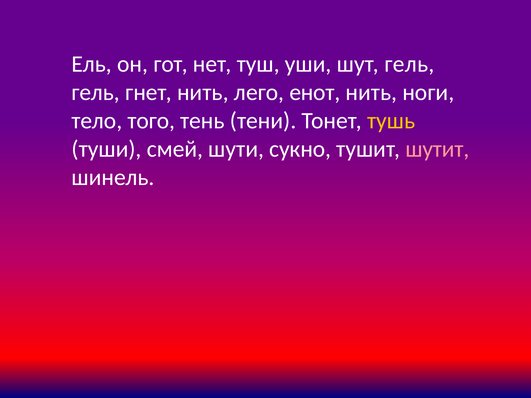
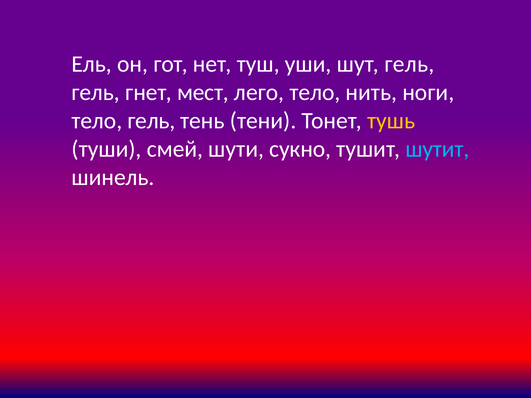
гнет нить: нить -> мест (203, 92)
лего енот: енот -> тело (315, 92)
тело того: того -> гель (151, 121)
шутит colour: pink -> light blue (437, 149)
